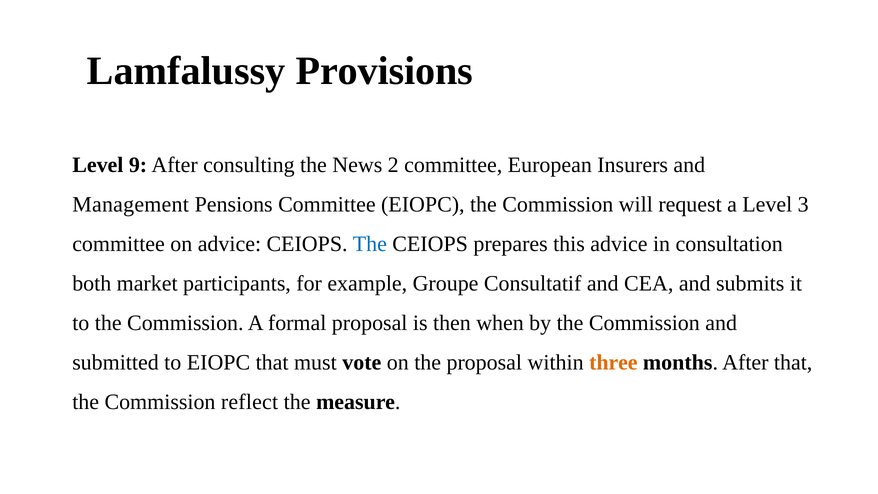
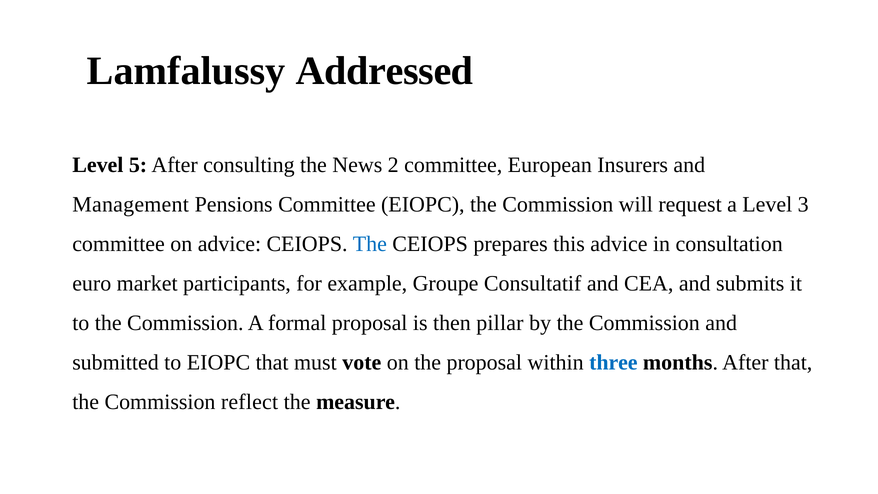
Provisions: Provisions -> Addressed (384, 71)
9: 9 -> 5 (138, 165)
both: both -> euro (92, 283)
when: when -> pillar (500, 323)
three colour: orange -> blue (613, 362)
